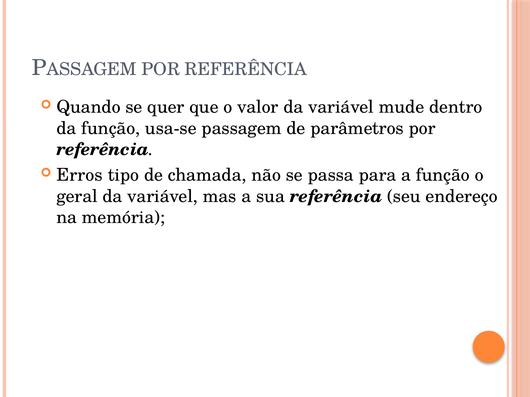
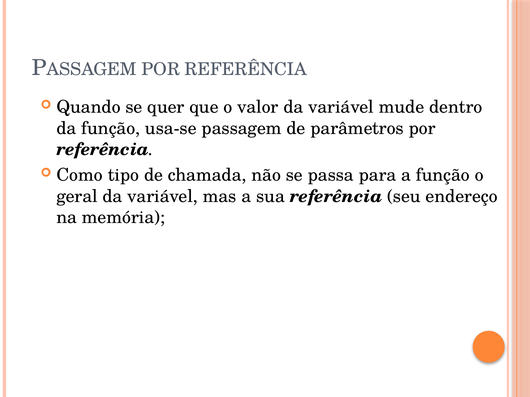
Erros: Erros -> Como (80, 175)
